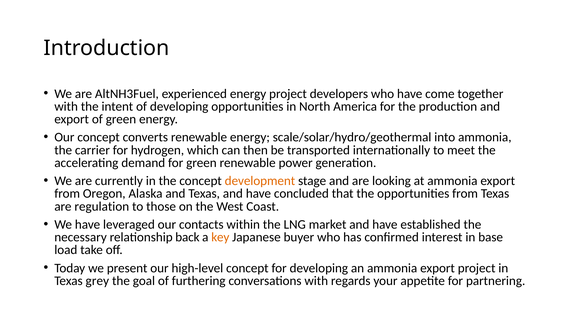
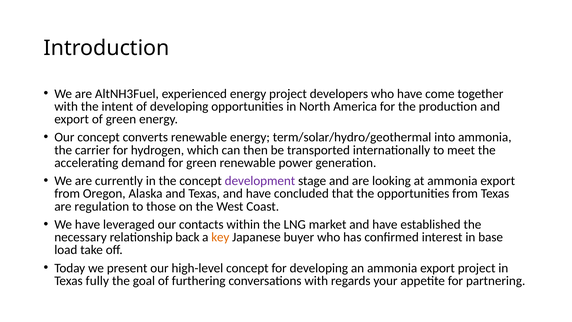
scale/solar/hydro/geothermal: scale/solar/hydro/geothermal -> term/solar/hydro/geothermal (352, 137)
development colour: orange -> purple (260, 181)
grey: grey -> fully (97, 281)
